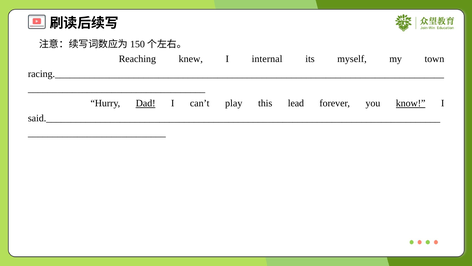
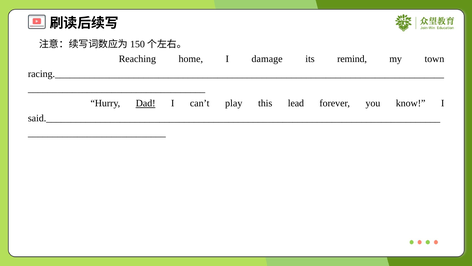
knew: knew -> home (191, 59)
internal: internal -> damage (267, 59)
myself: myself -> remind (352, 59)
know underline: present -> none (411, 103)
